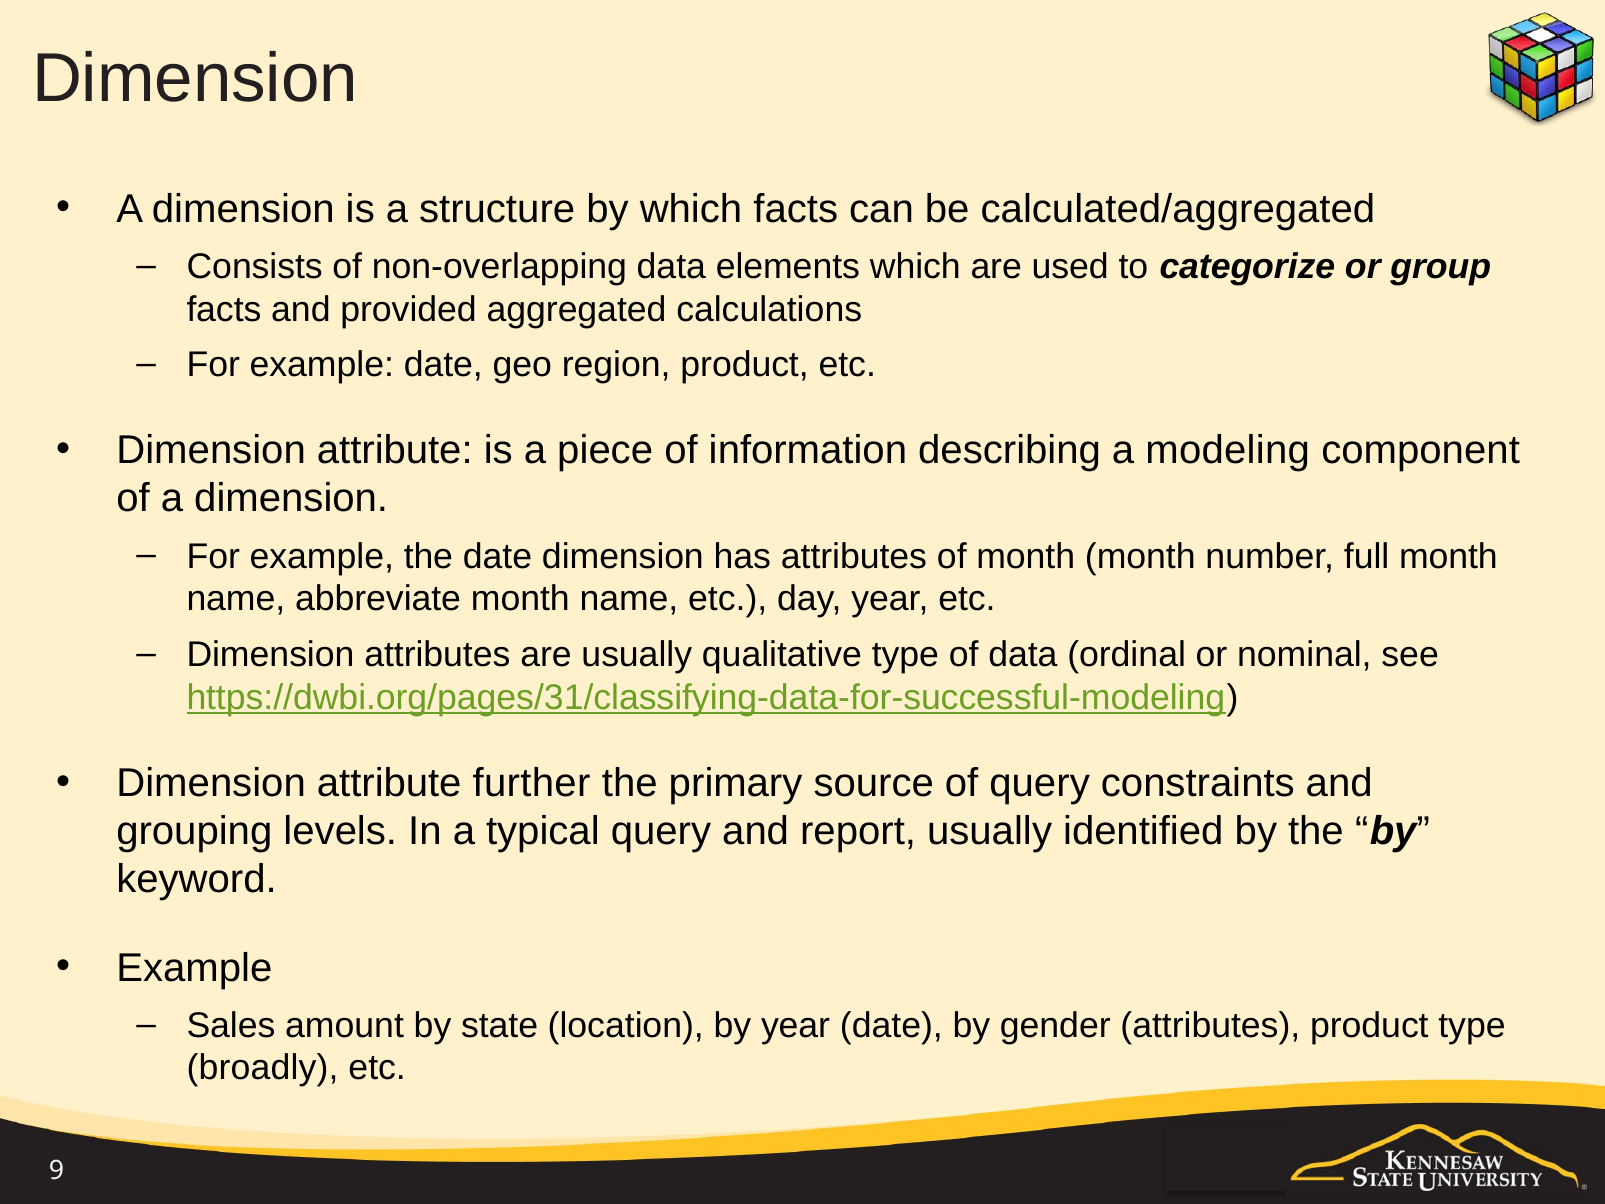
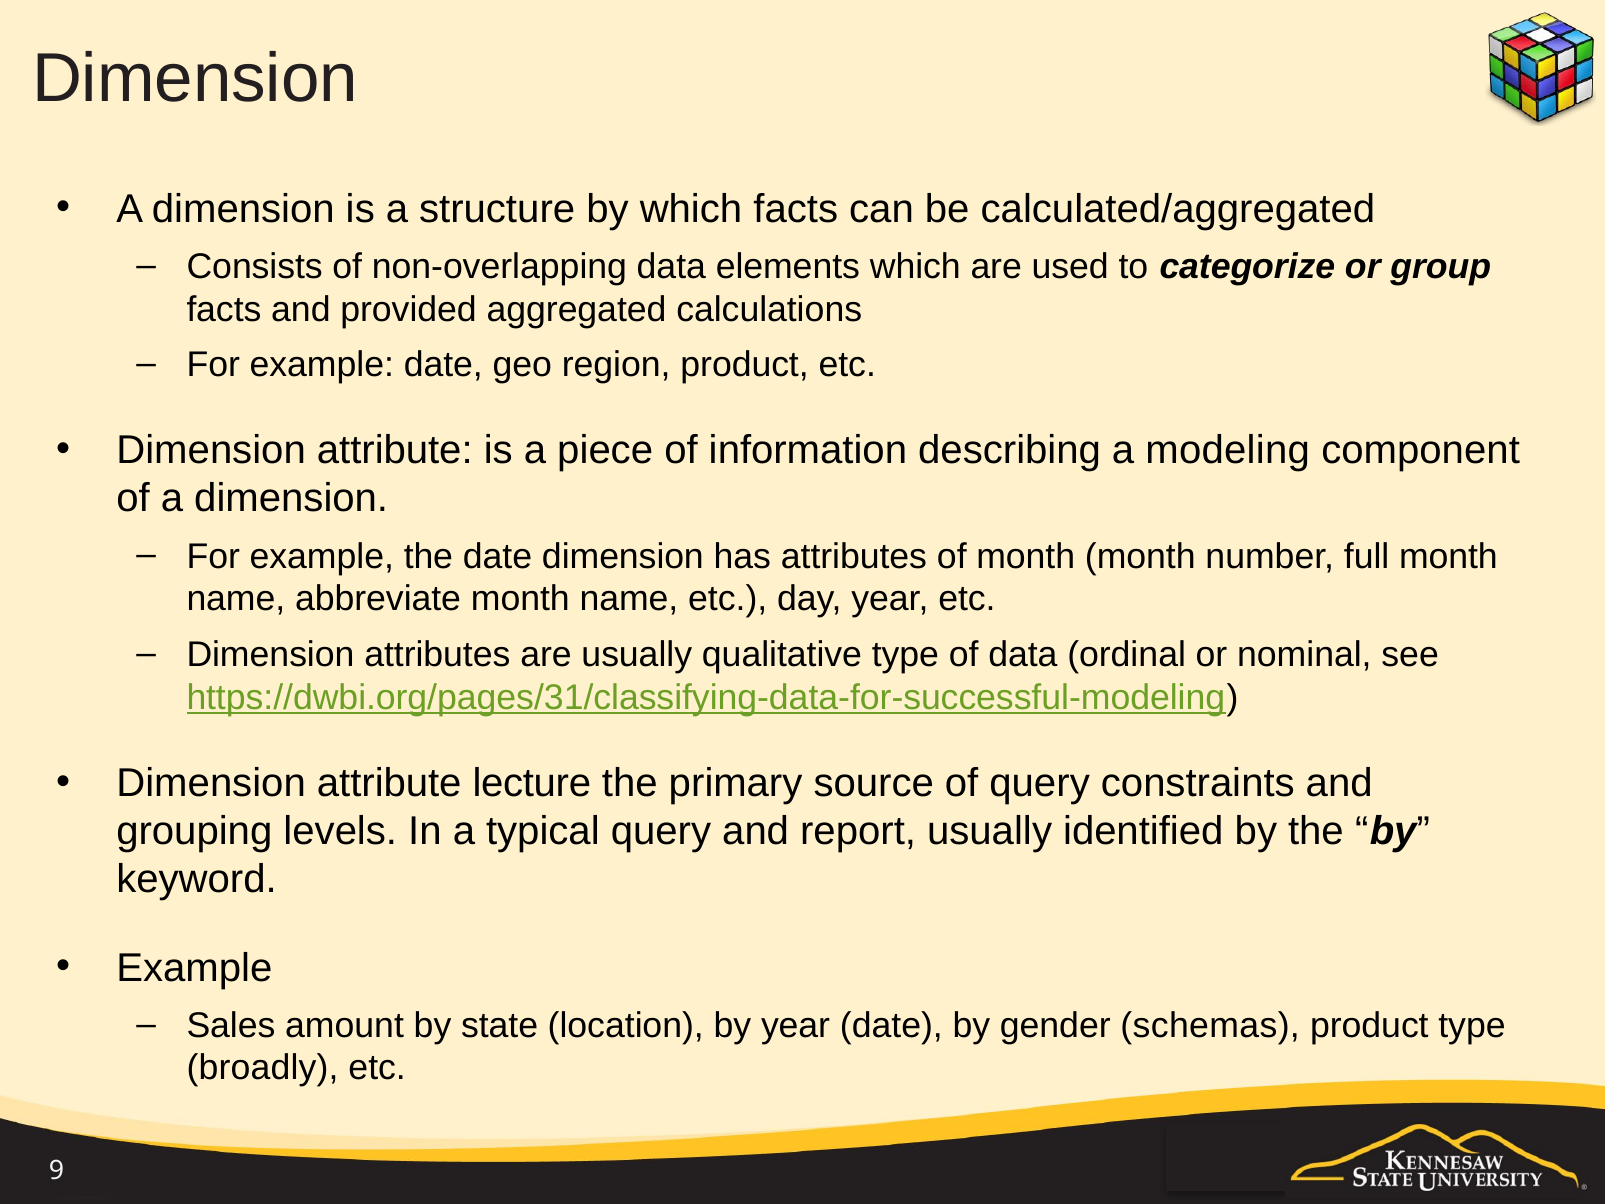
further: further -> lecture (532, 783)
gender attributes: attributes -> schemas (1210, 1025)
